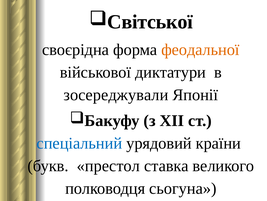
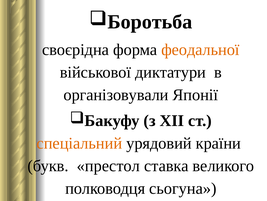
Світської: Світської -> Боротьба (150, 22)
зосереджували: зосереджували -> організовували (116, 95)
спеціальний colour: blue -> orange (79, 143)
